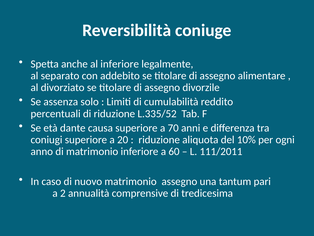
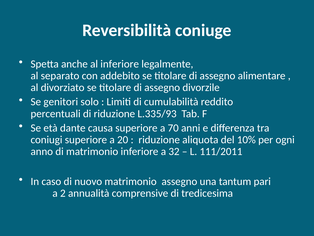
assenza: assenza -> genitori (61, 102)
L.335/52: L.335/52 -> L.335/93 (157, 113)
60: 60 -> 32 (174, 151)
